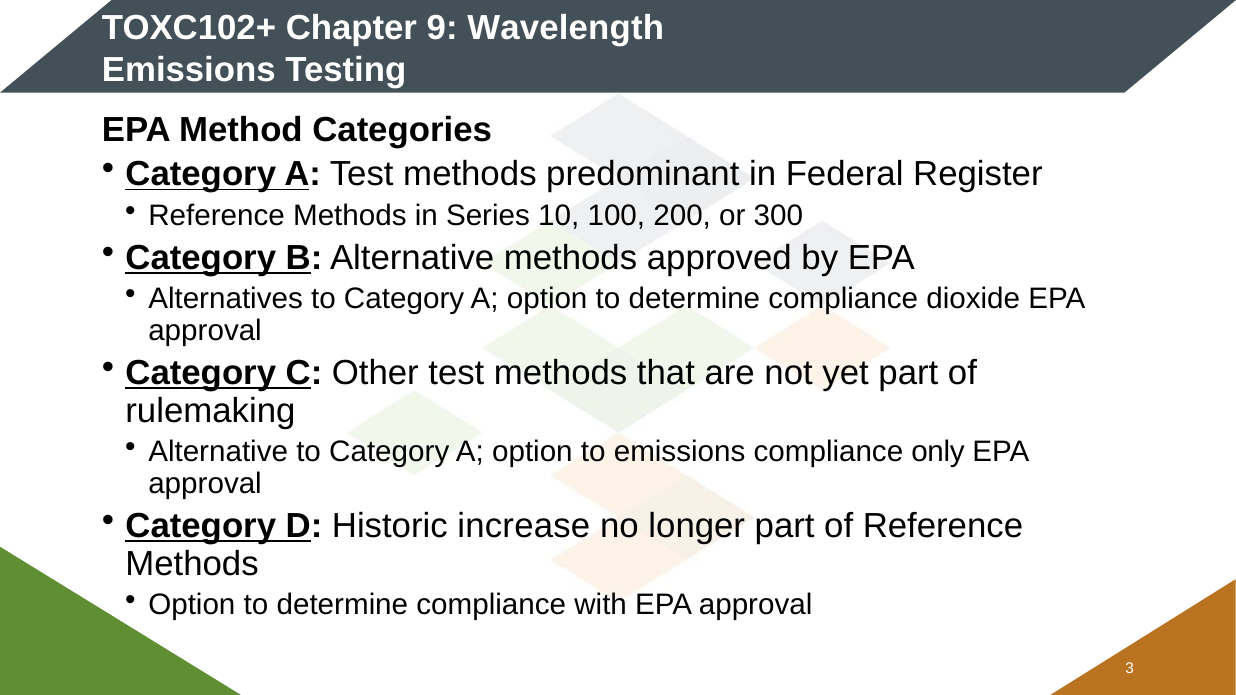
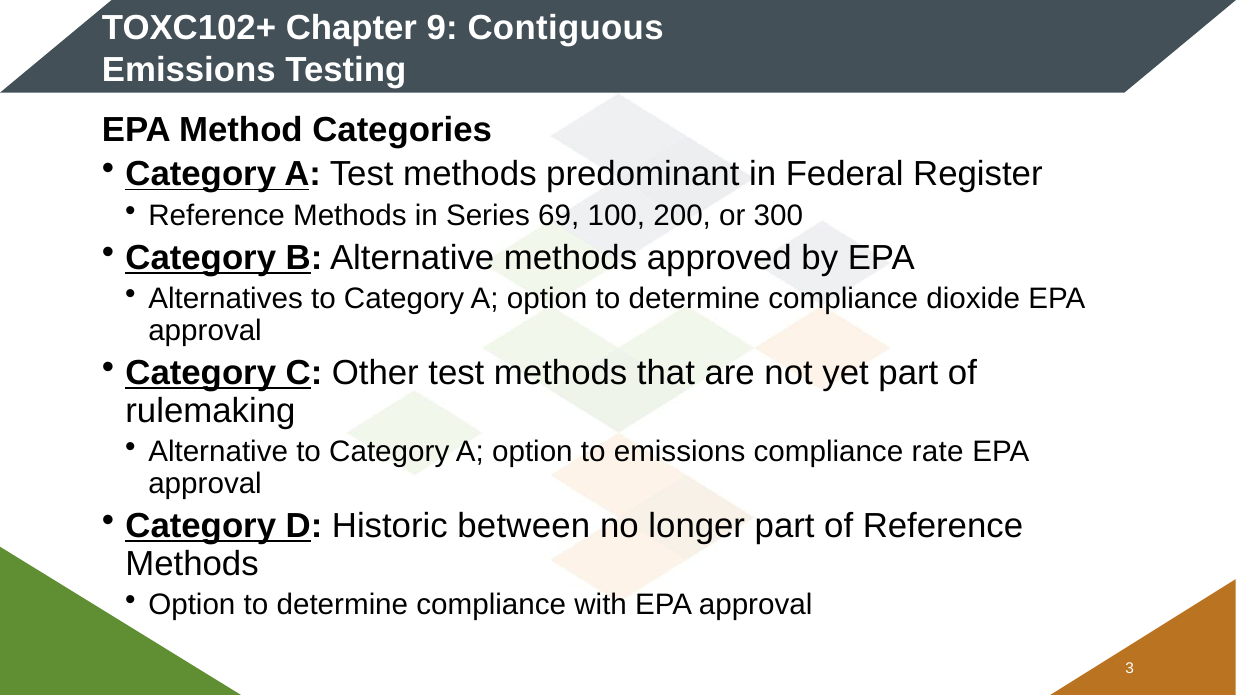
Wavelength: Wavelength -> Contiguous (566, 28)
10: 10 -> 69 (559, 215)
only: only -> rate (938, 452)
increase: increase -> between (524, 526)
